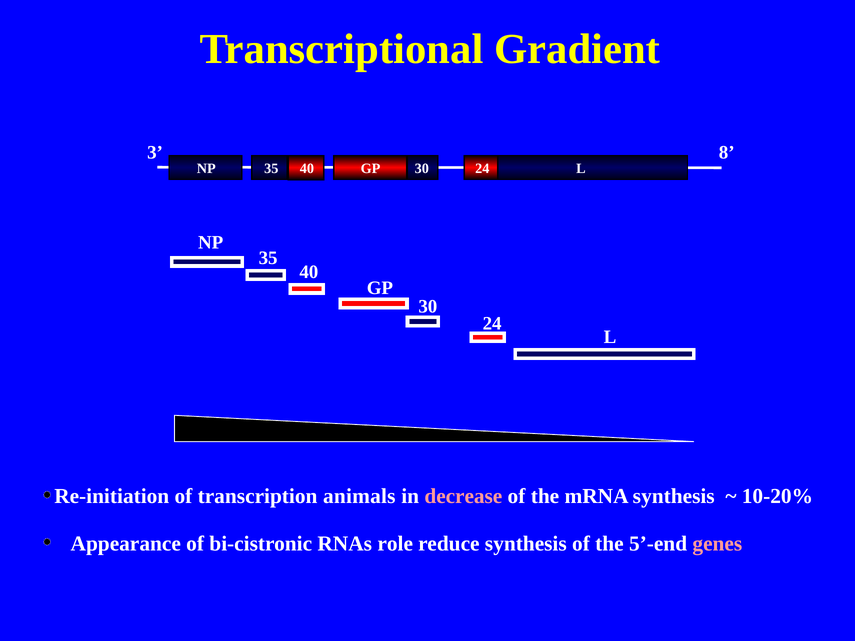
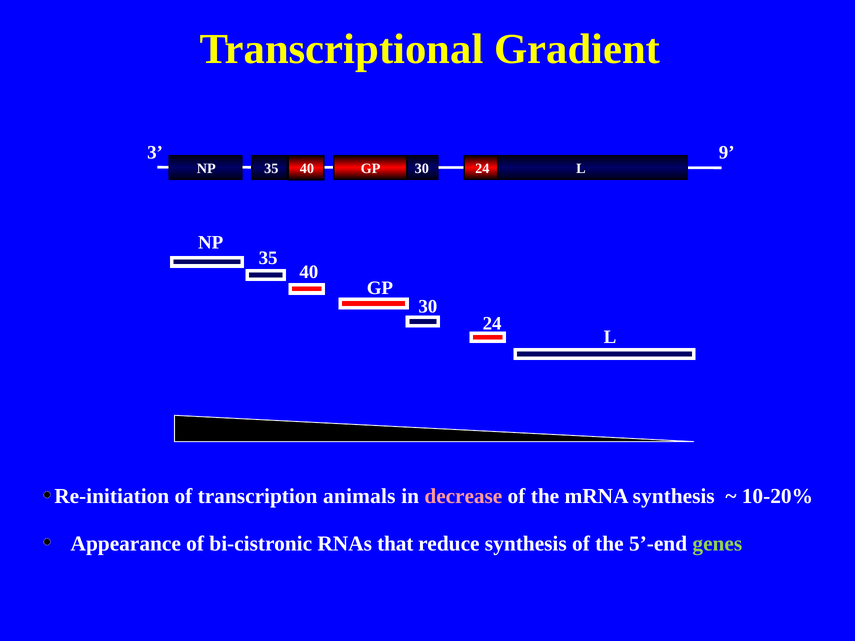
8: 8 -> 9 (727, 152)
role: role -> that (395, 544)
genes colour: pink -> light green (717, 544)
